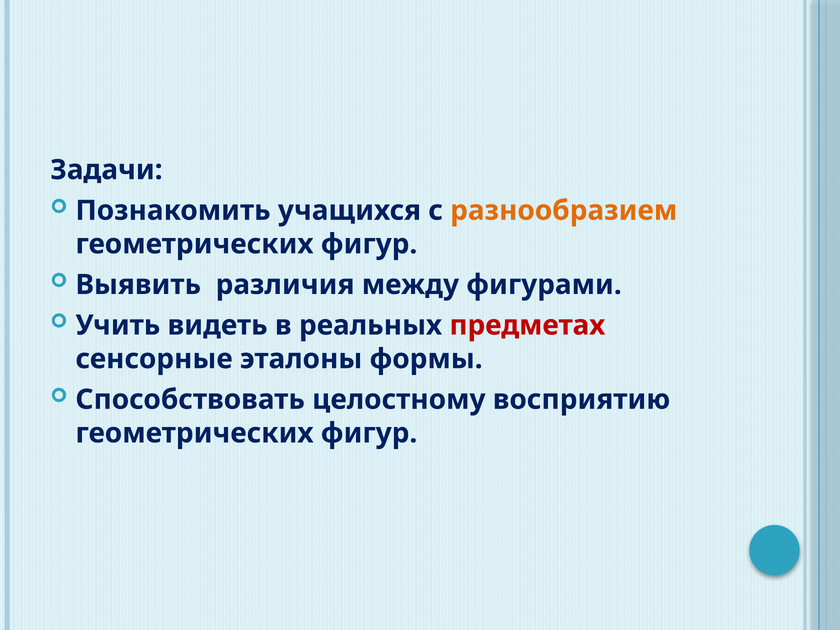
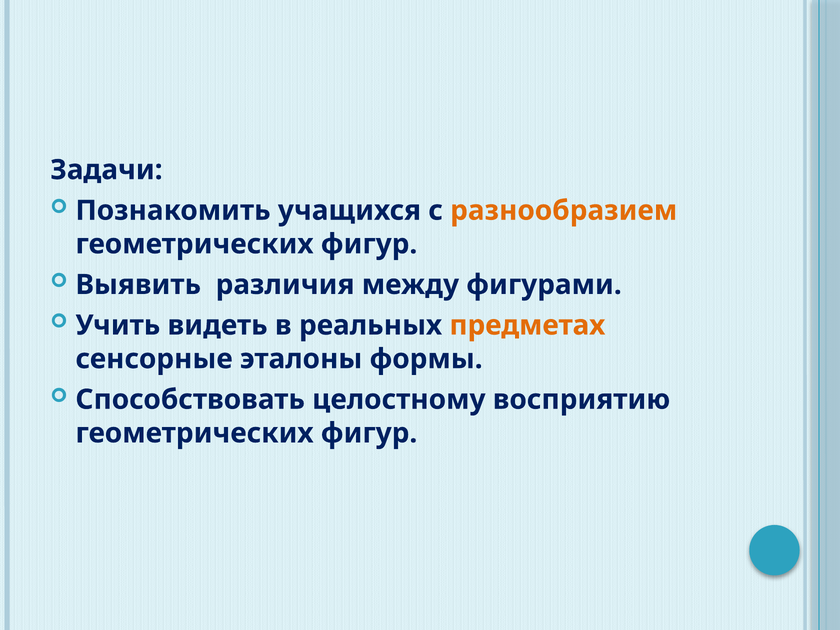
предметах colour: red -> orange (527, 325)
